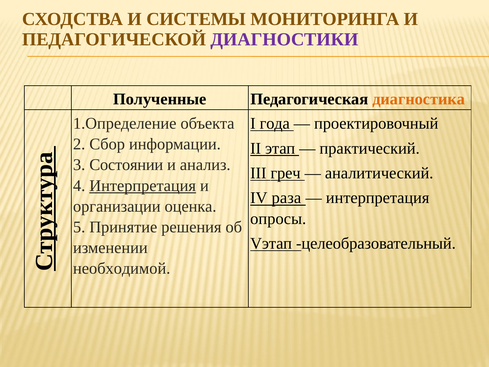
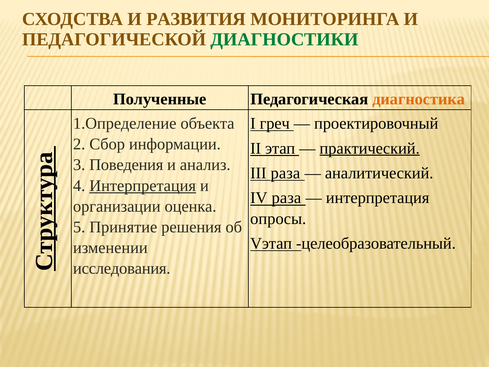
СИСТЕМЫ: СИСТЕМЫ -> РАЗВИТИЯ (196, 19)
ДИАГНОСТИКИ colour: purple -> green (285, 39)
года: года -> греч (275, 123)
практический underline: none -> present (370, 148)
Состоянии: Состоянии -> Поведения (126, 165)
III греч: греч -> раза (285, 173)
необходимой: необходимой -> исследования (122, 268)
